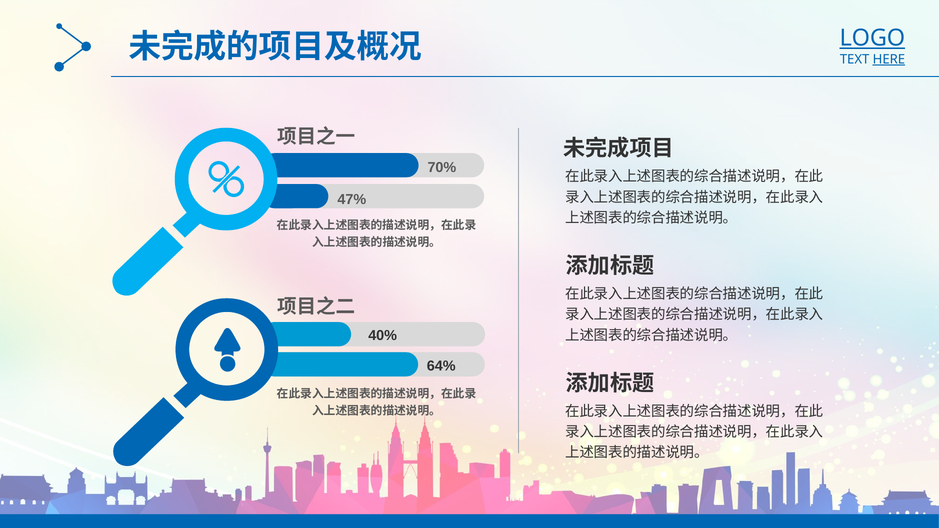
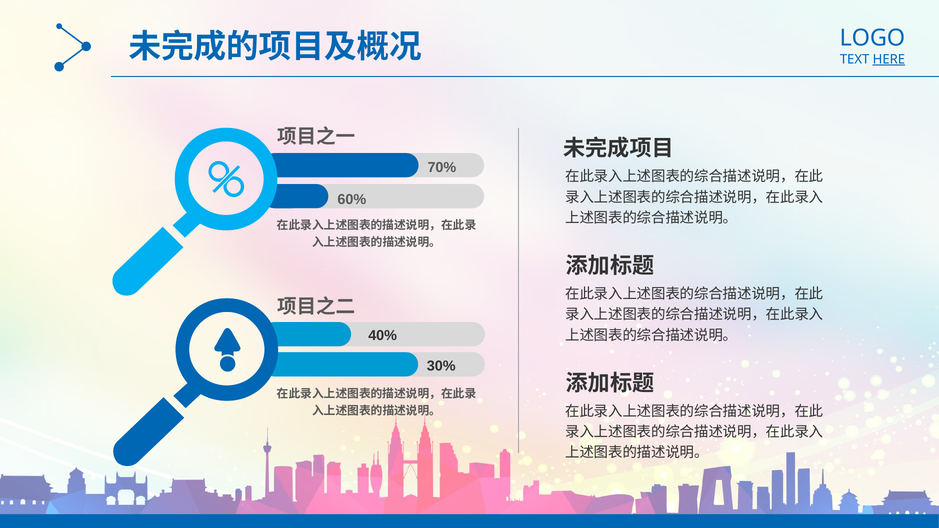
LOGO underline: present -> none (872, 38)
47%: 47% -> 60% (352, 199)
64%: 64% -> 30% (441, 366)
